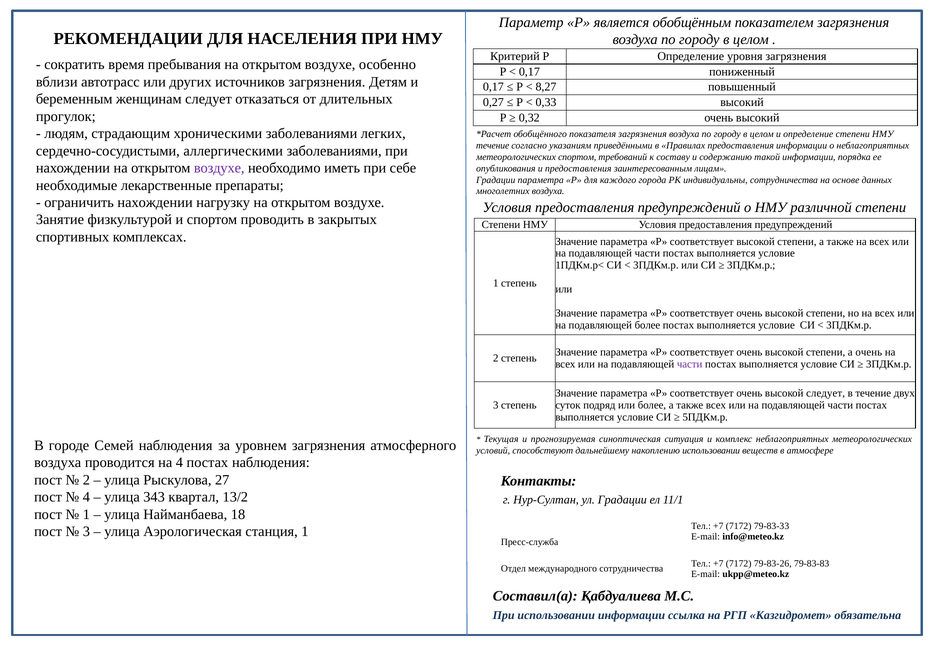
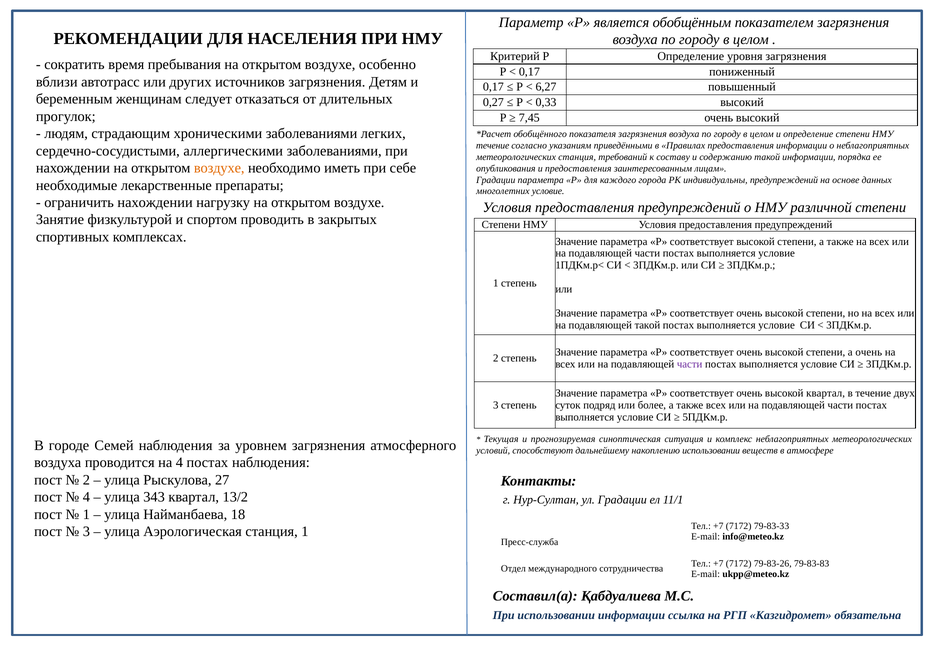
8,27: 8,27 -> 6,27 (546, 87)
0,32: 0,32 -> 7,45 (529, 118)
метеорологических спортом: спортом -> станция (577, 157)
воздухе colour: purple -> orange (219, 168)
индивидуальны сотрудничества: сотрудничества -> предупреждений (784, 180)
многолетних воздуха: воздуха -> условие (548, 192)
подавляющей более: более -> такой (647, 325)
высокой следует: следует -> квартал (826, 393)
